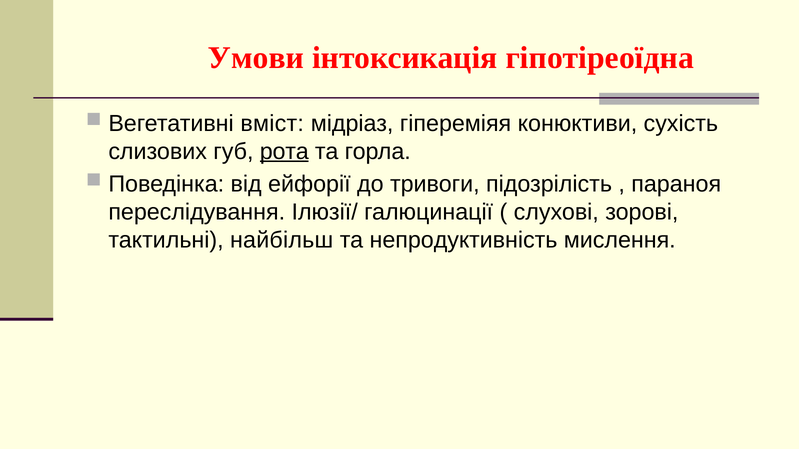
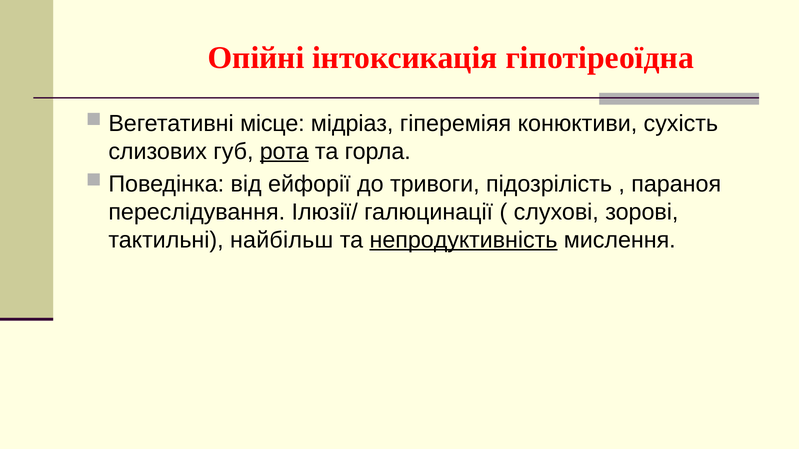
Умови: Умови -> Опійні (256, 58)
вміст: вміст -> місце (272, 123)
непродуктивність underline: none -> present (463, 240)
